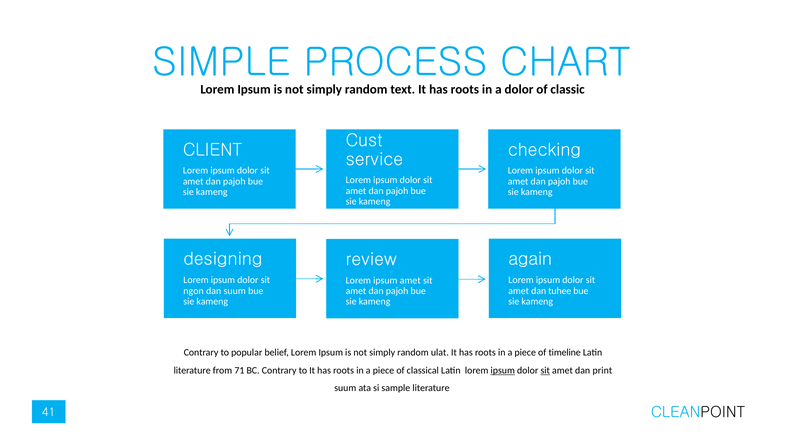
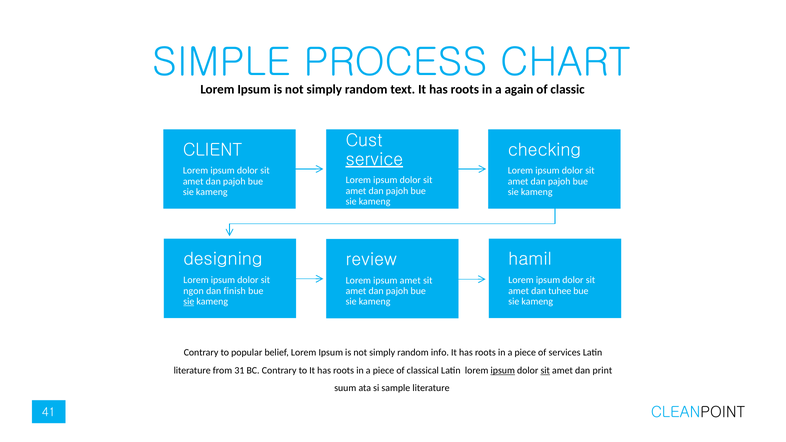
a dolor: dolor -> again (519, 90)
service underline: none -> present (374, 159)
again: again -> hamil (530, 259)
dan suum: suum -> finish (235, 291)
sie underline: none -> present (189, 302)
ulat: ulat -> info (440, 353)
timeline: timeline -> services (565, 353)
71: 71 -> 31 (239, 370)
